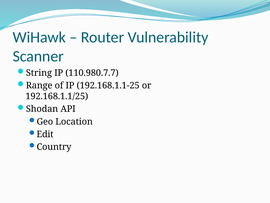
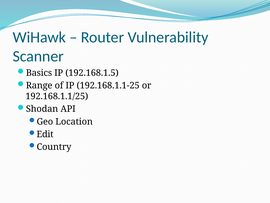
String: String -> Basics (39, 73)
110.980.7.7: 110.980.7.7 -> 192.168.1.5 (92, 73)
